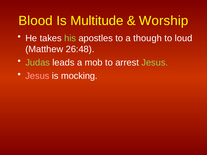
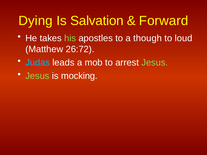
Blood: Blood -> Dying (36, 21)
Multitude: Multitude -> Salvation (97, 21)
Worship: Worship -> Forward (164, 21)
26:48: 26:48 -> 26:72 (80, 49)
Judas colour: light green -> light blue (38, 63)
Jesus colour: pink -> light green (37, 76)
